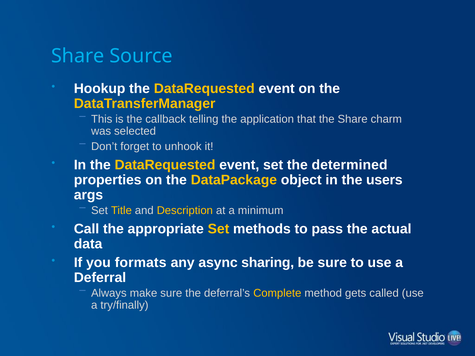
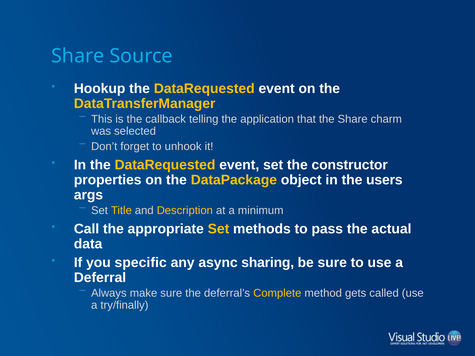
determined: determined -> constructor (350, 165)
formats: formats -> specific (141, 263)
